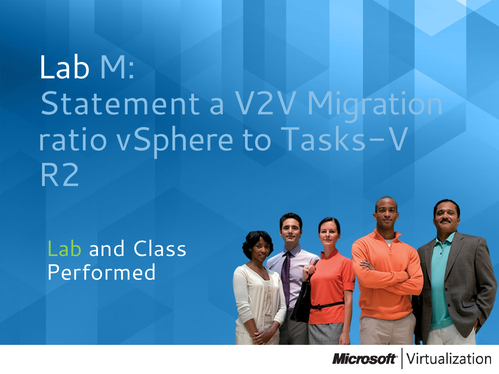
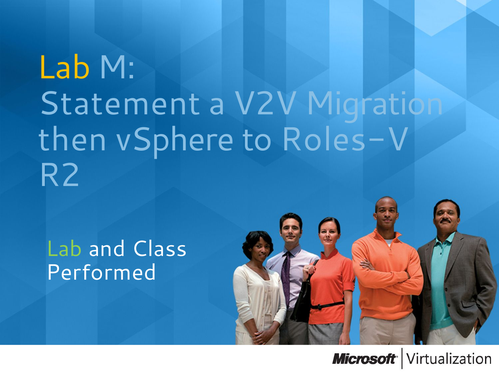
Lab colour: white -> yellow (64, 68)
ratio: ratio -> then (73, 140)
Tasks-V: Tasks-V -> Roles-V (345, 140)
